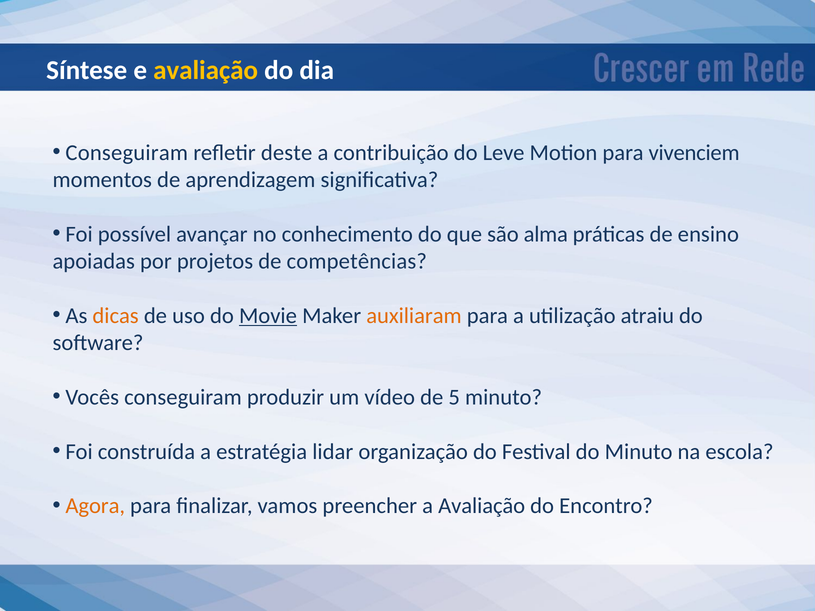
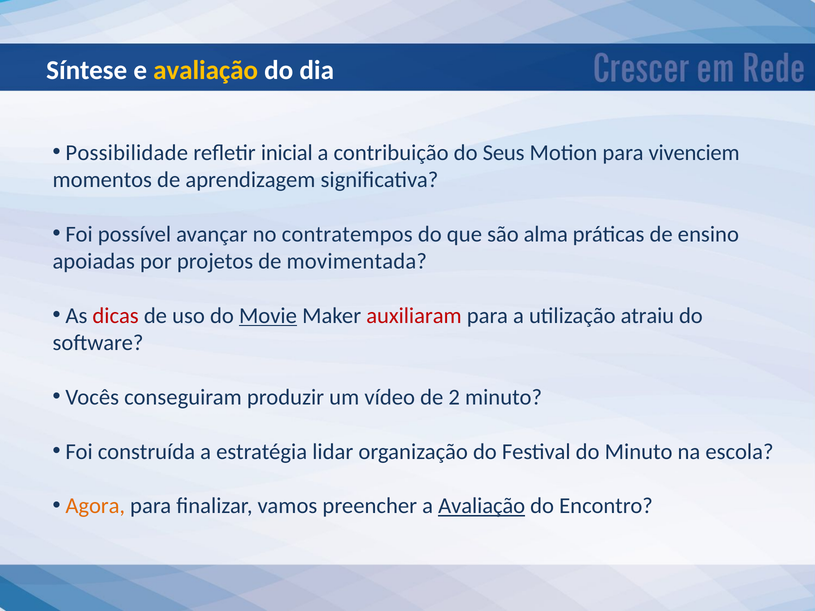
Conseguiram: Conseguiram -> Possibilidade (127, 153)
deste: deste -> inicial (287, 153)
Leve: Leve -> Seus (504, 153)
conhecimento: conhecimento -> contratempos (347, 234)
competências: competências -> movimentada (357, 262)
dicas colour: orange -> red (116, 316)
auxiliaram colour: orange -> red (414, 316)
5: 5 -> 2 (454, 397)
Avaliação underline: none -> present (482, 506)
